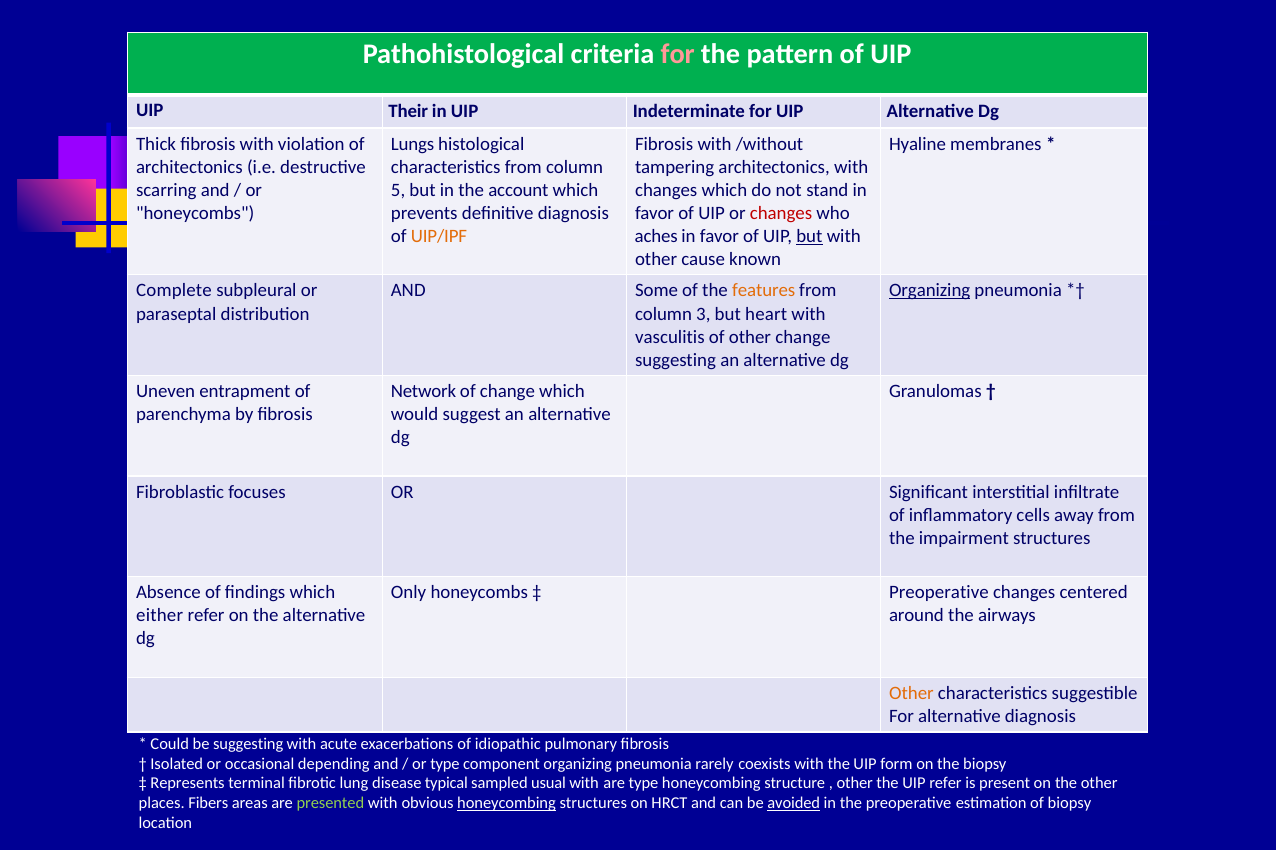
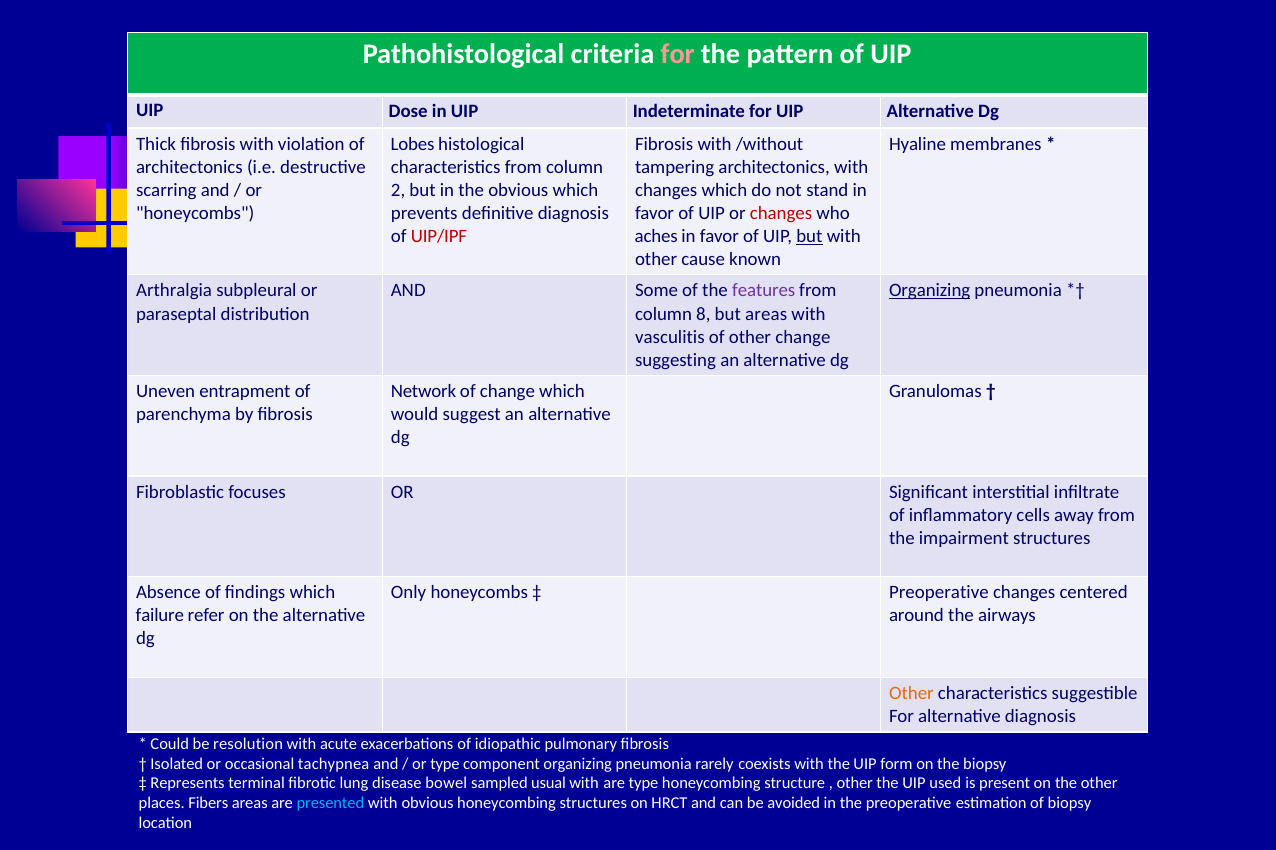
Their: Their -> Dose (408, 112)
Lungs: Lungs -> Lobes (413, 144)
5: 5 -> 2 (398, 190)
the account: account -> obvious (518, 190)
UIP/IPF colour: orange -> red (439, 236)
Complete: Complete -> Arthralgia (174, 291)
features colour: orange -> purple (764, 291)
3: 3 -> 8 (703, 314)
but heart: heart -> areas (766, 314)
either: either -> failure (160, 616)
be suggesting: suggesting -> resolution (248, 744)
depending: depending -> tachypnea (334, 764)
typical: typical -> bowel (446, 784)
UIP refer: refer -> used (945, 784)
presented colour: light green -> light blue (330, 804)
honeycombing underline: present -> none (507, 804)
avoided underline: present -> none (794, 804)
